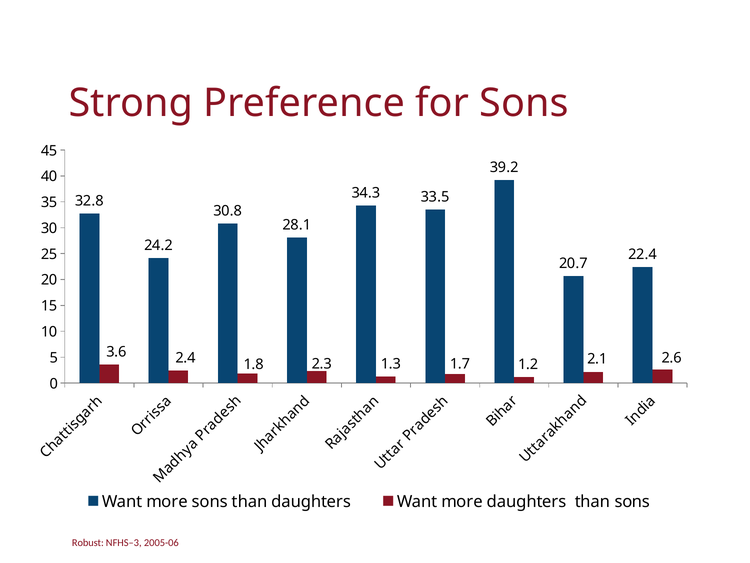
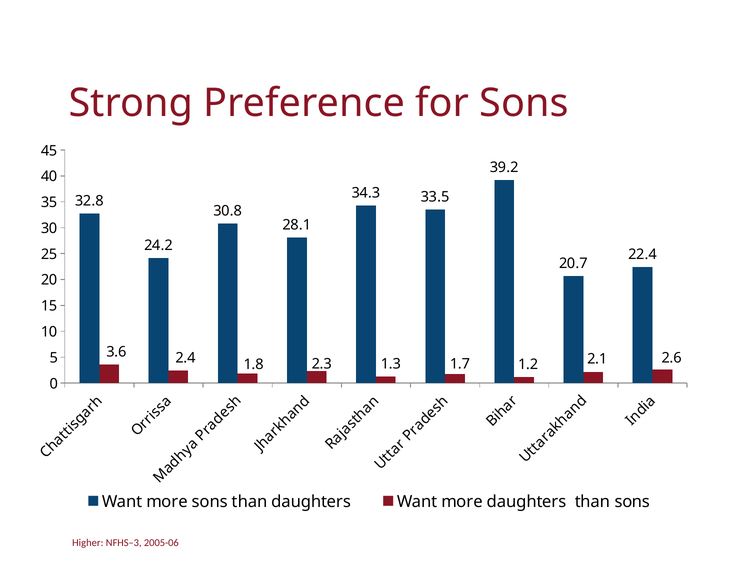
Robust: Robust -> Higher (88, 543)
